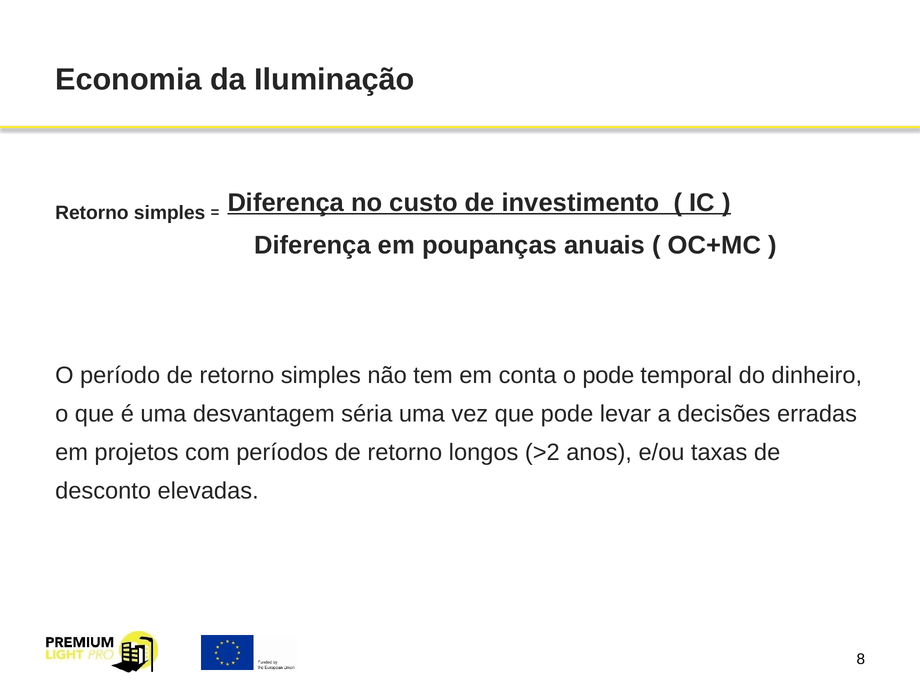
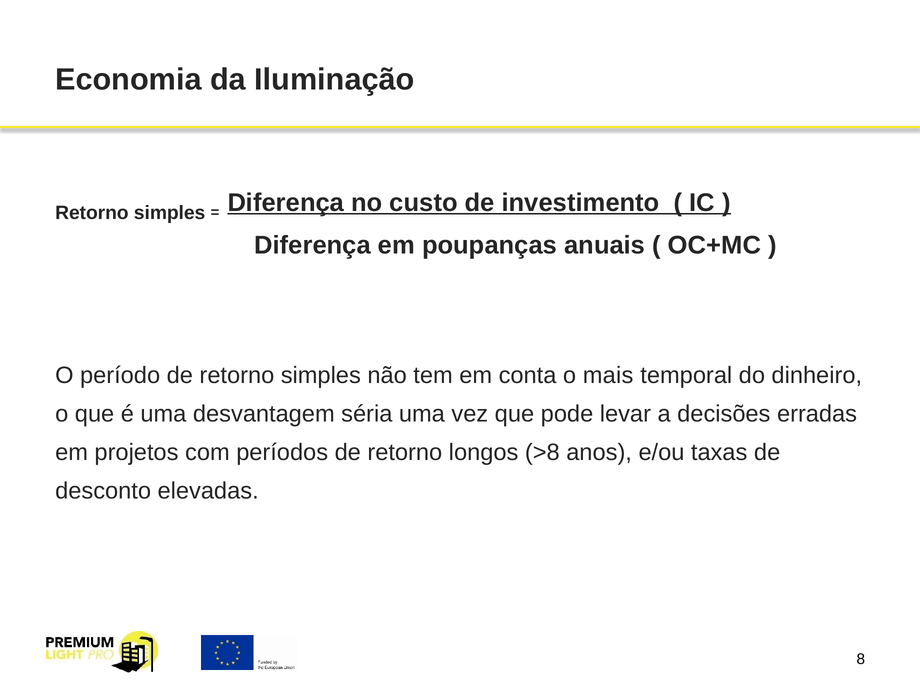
o pode: pode -> mais (608, 376)
>2: >2 -> >8 (542, 453)
